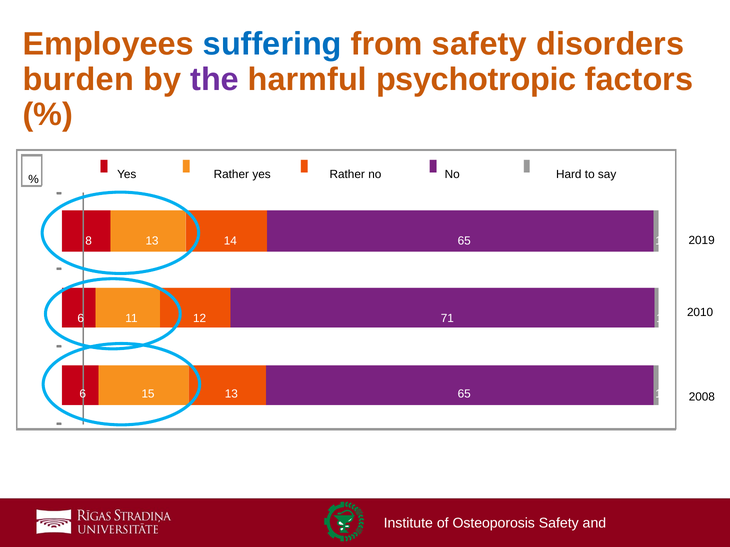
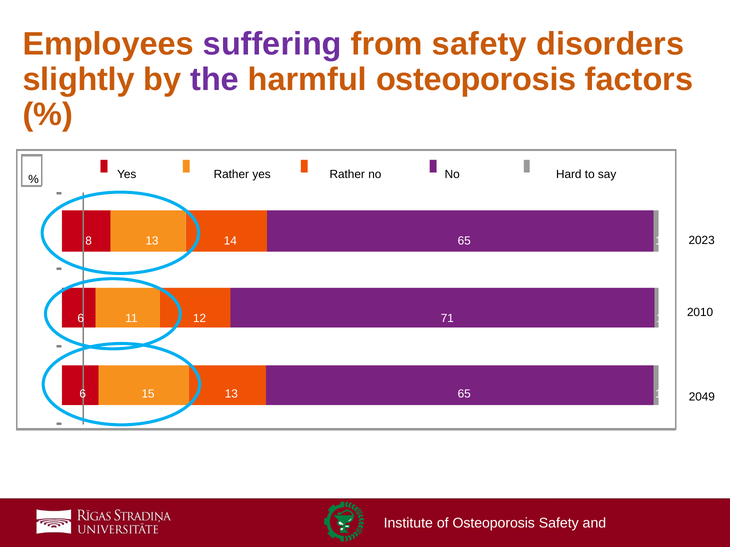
suffering colour: blue -> purple (272, 44)
burden: burden -> slightly (79, 79)
harmful psychotropic: psychotropic -> osteoporosis (476, 79)
2019: 2019 -> 2023 (702, 241)
2008: 2008 -> 2049 (702, 397)
